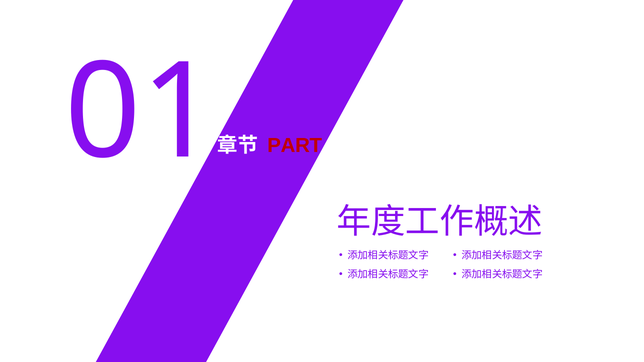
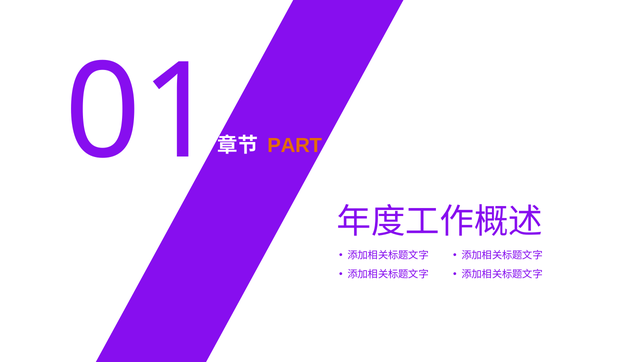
PART colour: red -> orange (295, 146)
